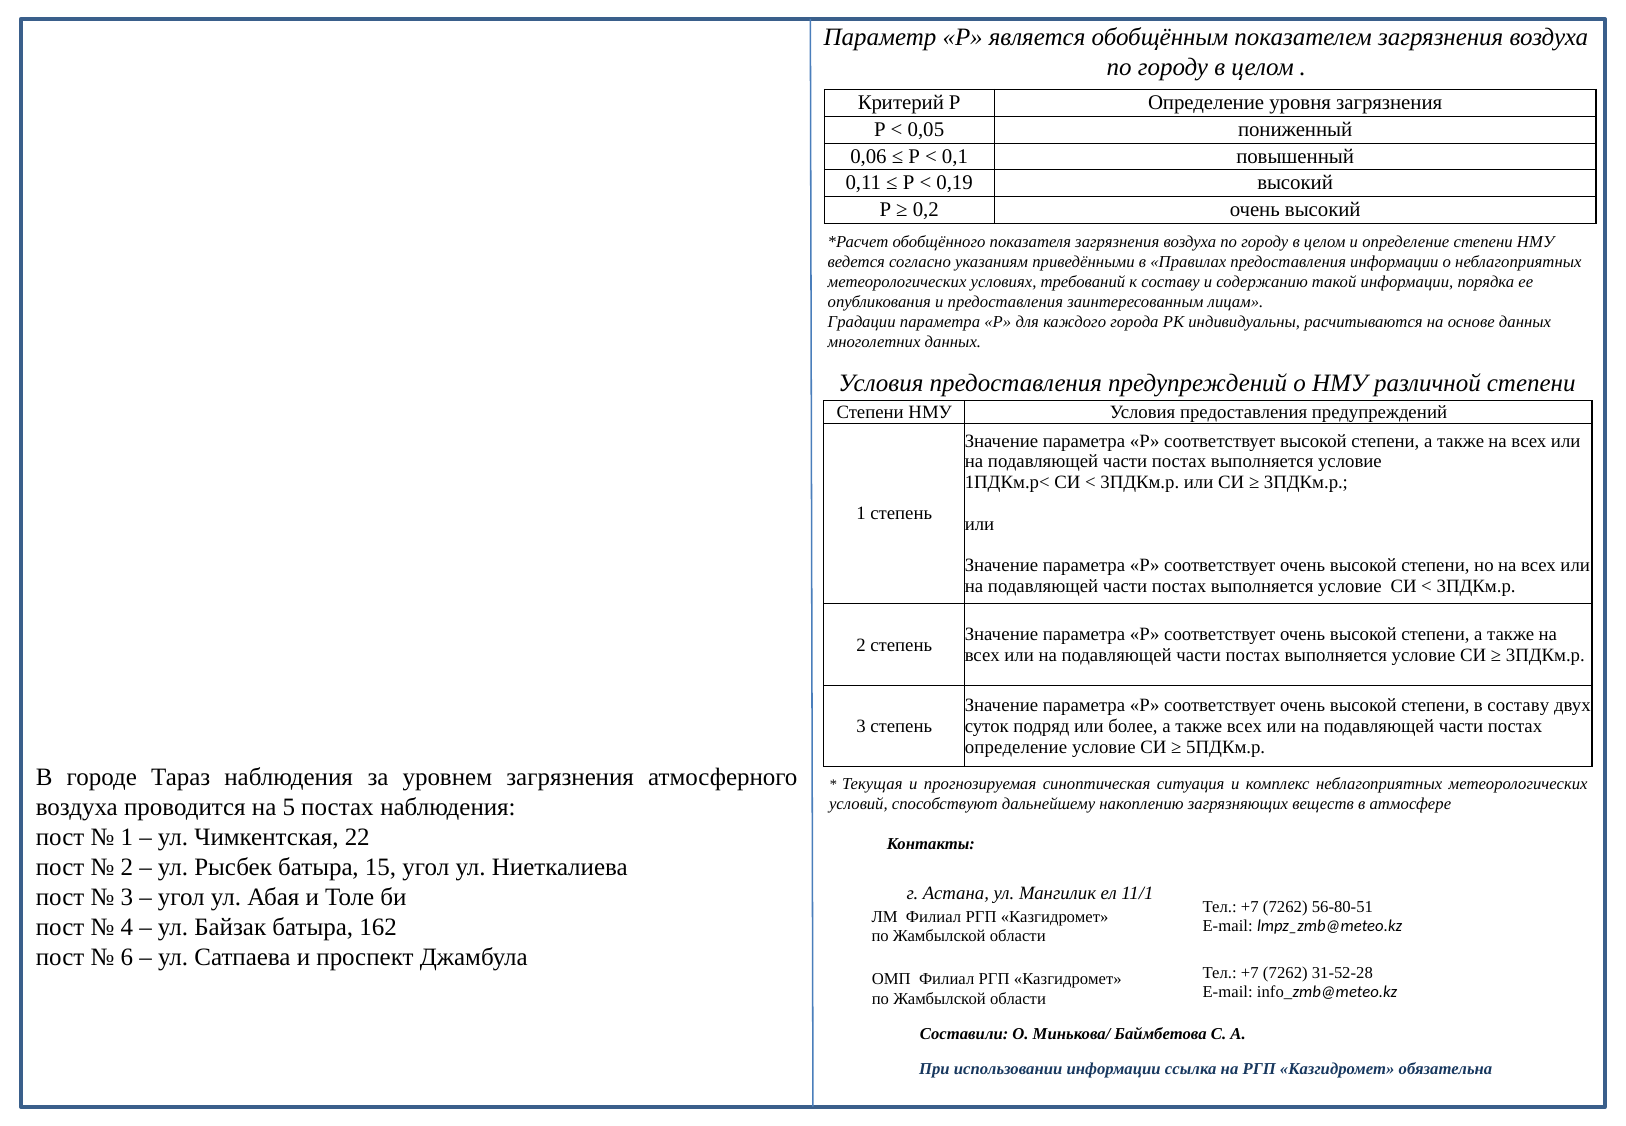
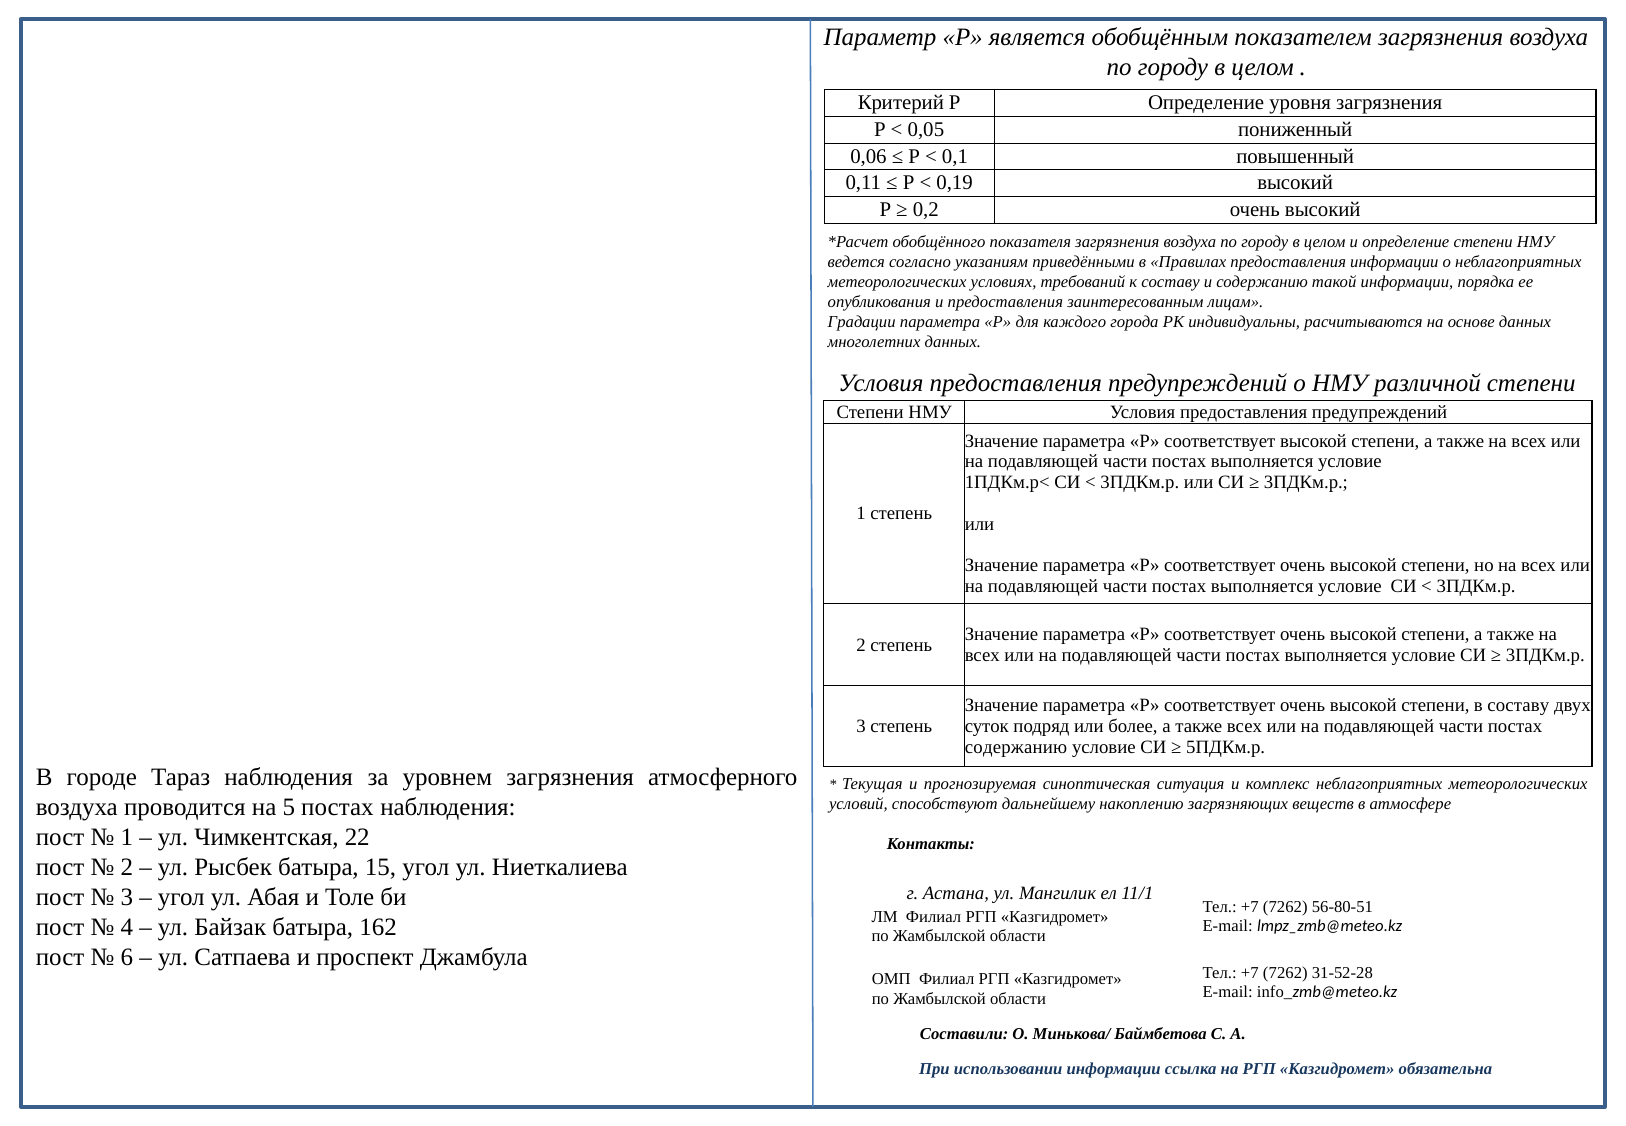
определение: определение -> содержанию (1016, 747)
